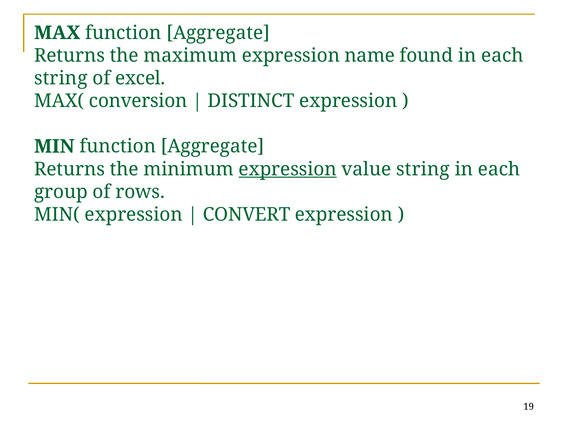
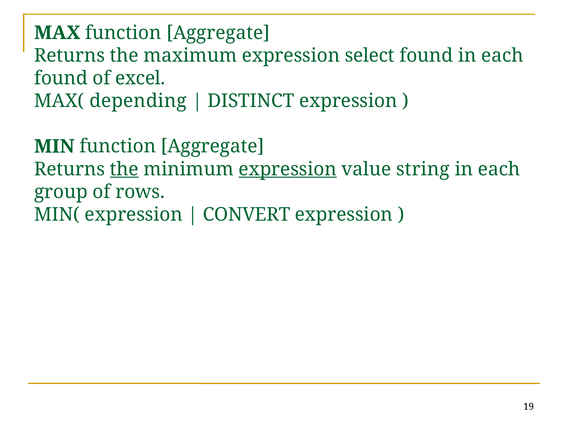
name: name -> select (370, 56)
string: string -> found (61, 78)
conversion: conversion -> depending (138, 101)
the underline: none -> present (124, 169)
